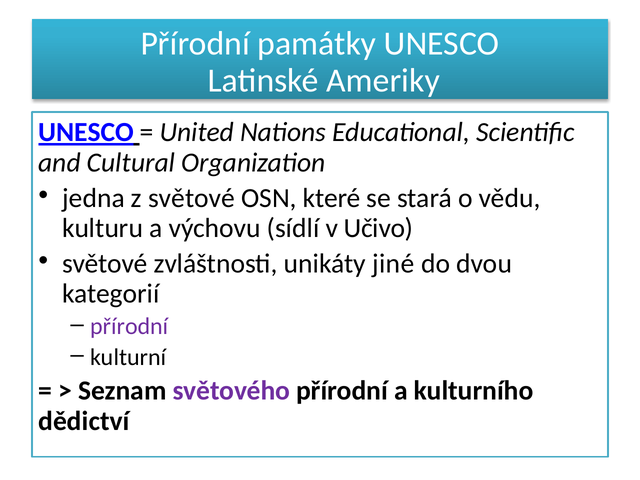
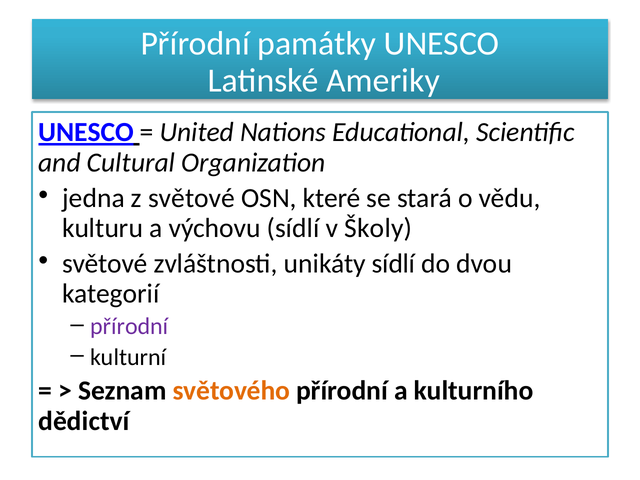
Učivo: Učivo -> Školy (378, 228)
unikáty jiné: jiné -> sídlí (394, 264)
světového colour: purple -> orange (231, 391)
